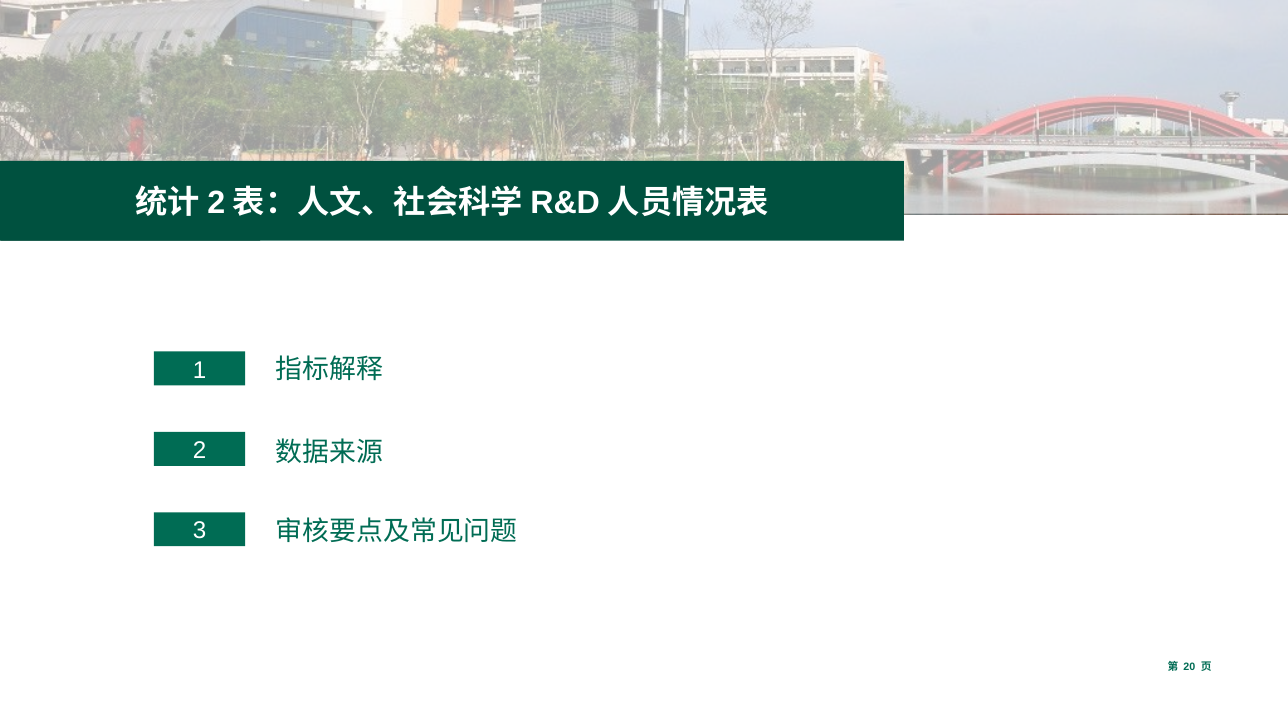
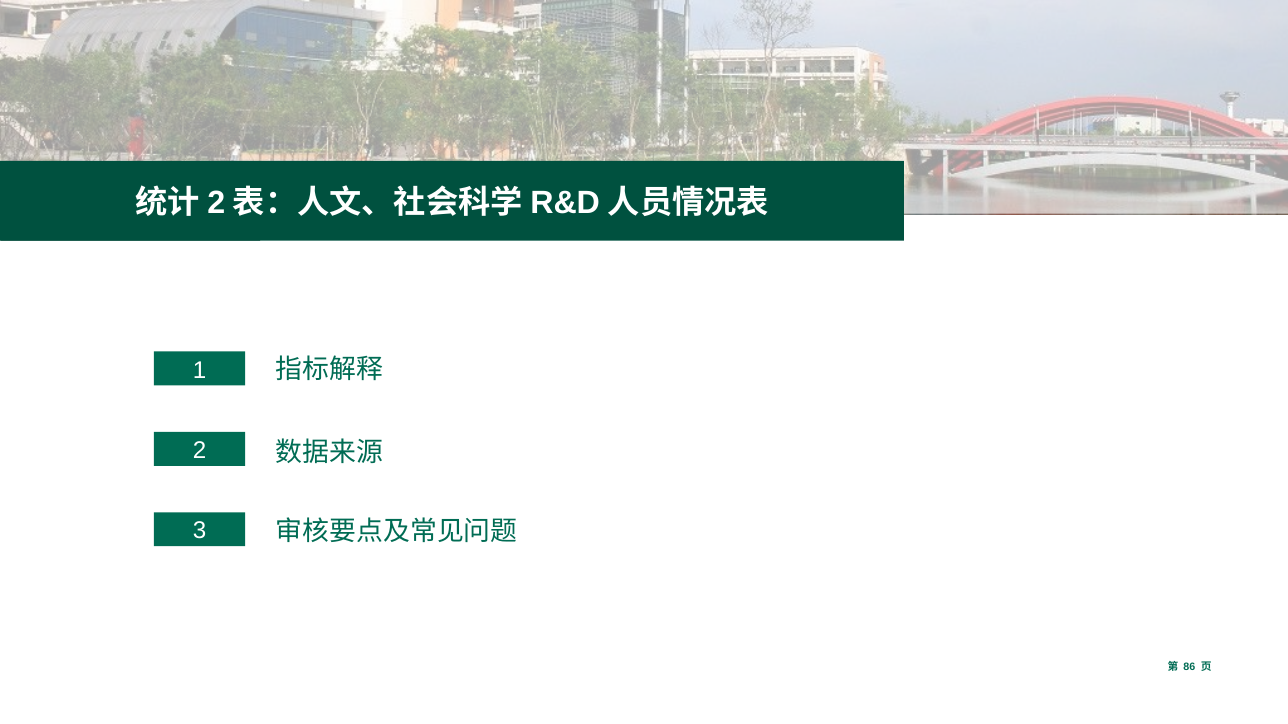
20: 20 -> 86 (1189, 668)
